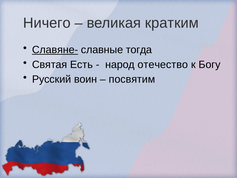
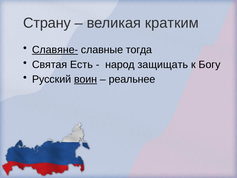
Ничего: Ничего -> Страну (47, 23)
отечество: отечество -> защищать (163, 64)
воин underline: none -> present (86, 79)
посвятим: посвятим -> реальнее (132, 79)
